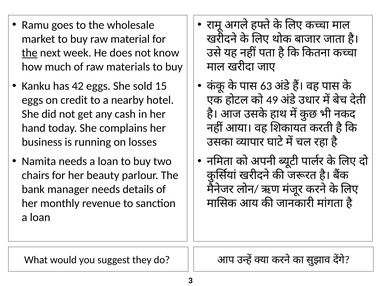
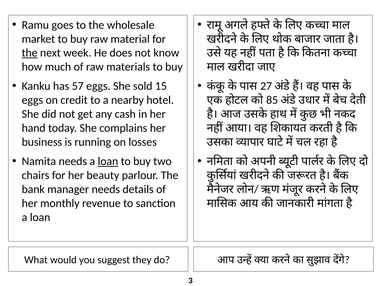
42: 42 -> 57 (78, 86)
63: 63 -> 27 (266, 86)
49: 49 -> 85 (272, 100)
loan underline: none -> present (108, 161)
